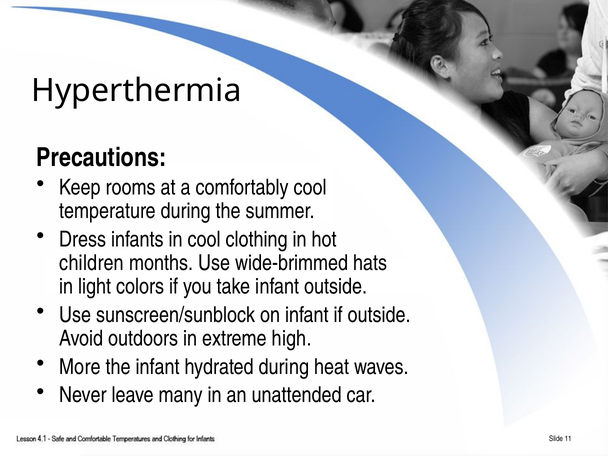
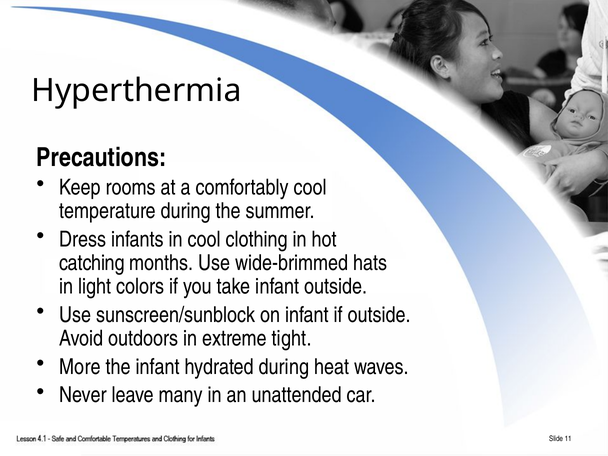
children: children -> catching (92, 263)
high: high -> tight (292, 339)
